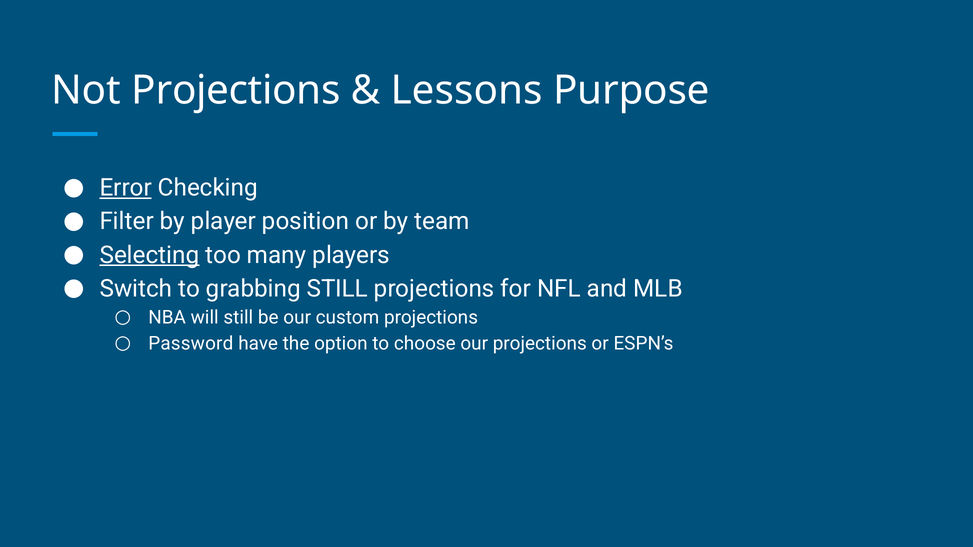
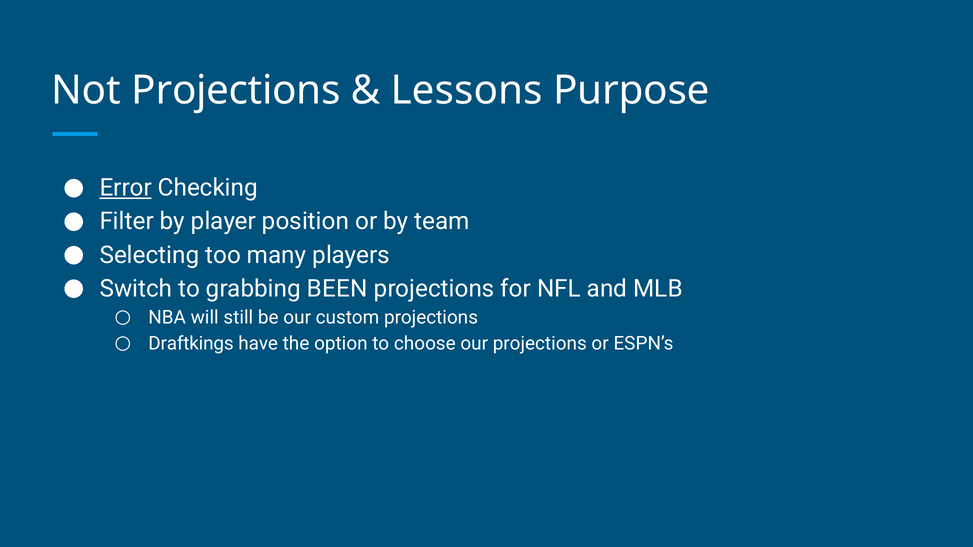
Selecting underline: present -> none (150, 255)
grabbing STILL: STILL -> BEEN (337, 289)
Password: Password -> Draftkings (191, 344)
